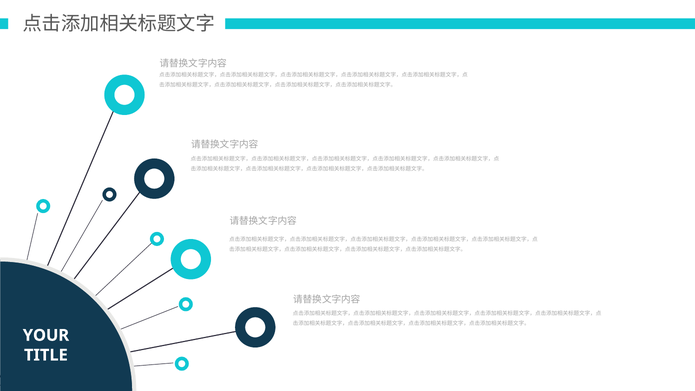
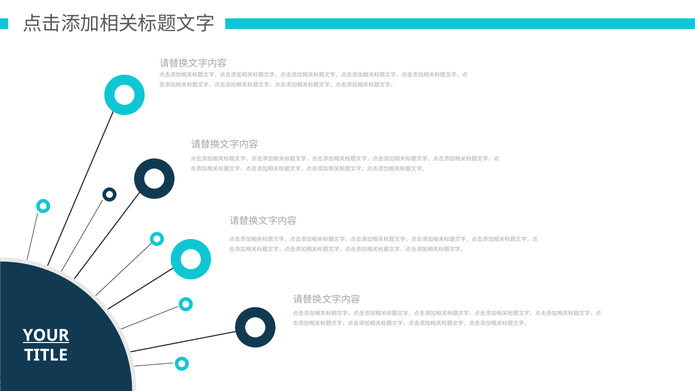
YOUR underline: none -> present (46, 335)
